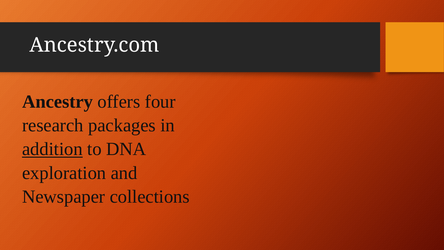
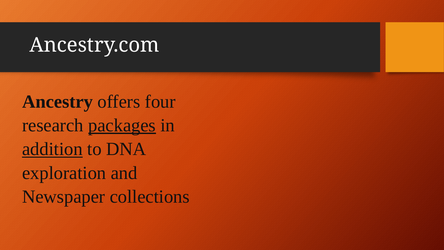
packages underline: none -> present (122, 125)
